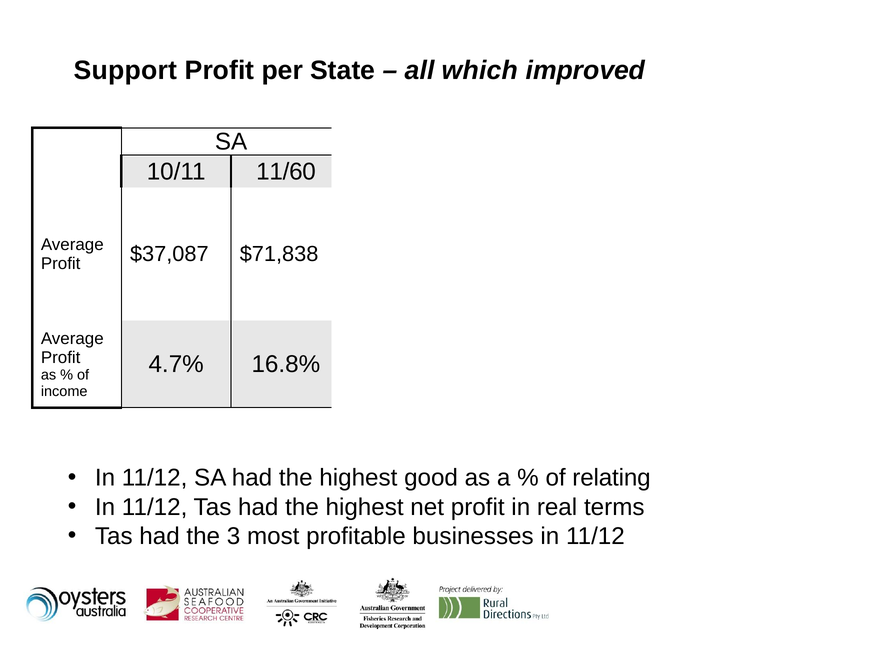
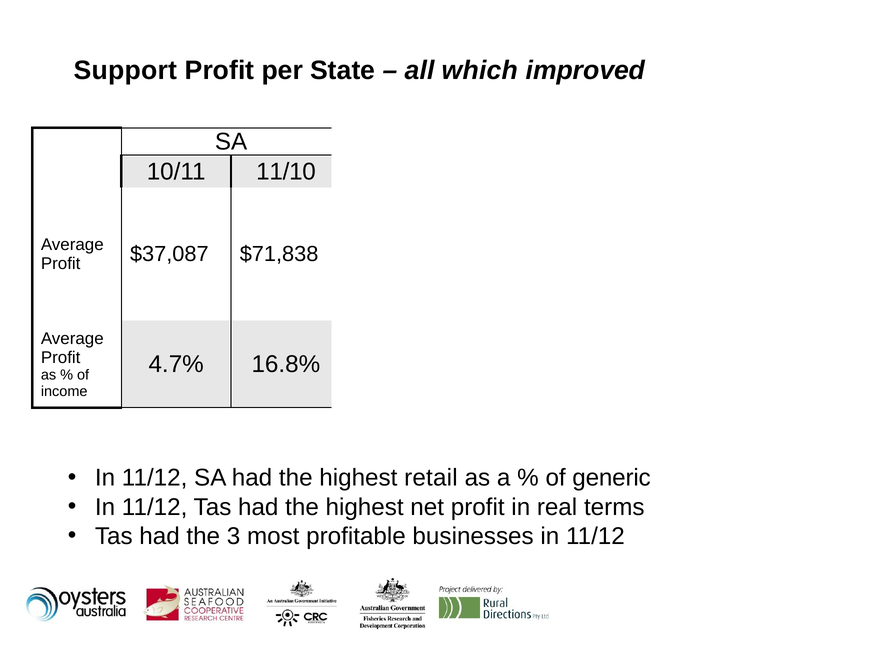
11/60: 11/60 -> 11/10 (286, 171)
good: good -> retail (431, 477)
relating: relating -> generic (612, 477)
